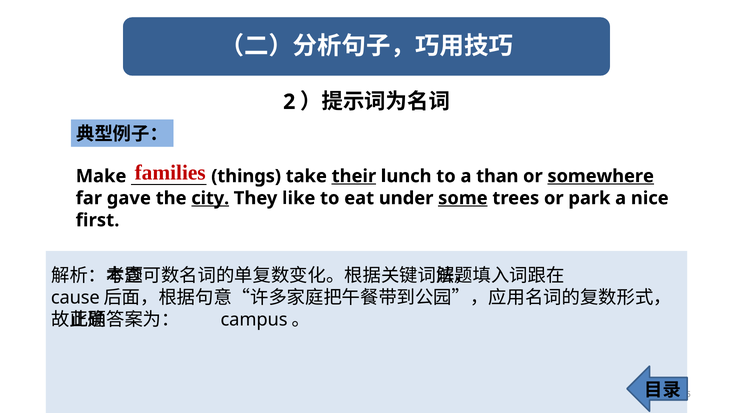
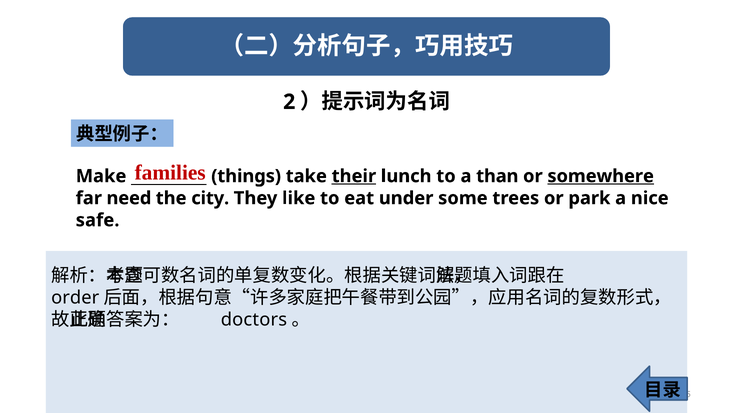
gave: gave -> need (129, 198)
city underline: present -> none (210, 198)
some underline: present -> none (463, 198)
first: first -> safe (98, 220)
cause: cause -> order (75, 297)
campus: campus -> doctors (254, 319)
